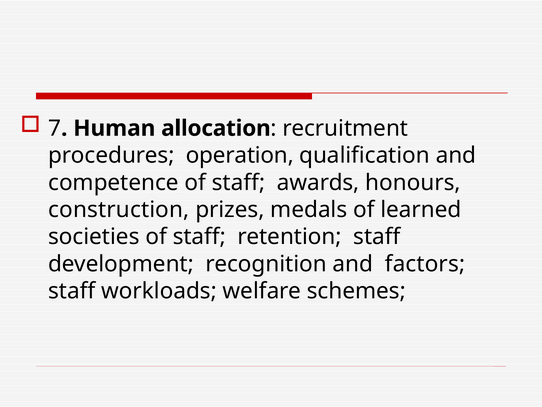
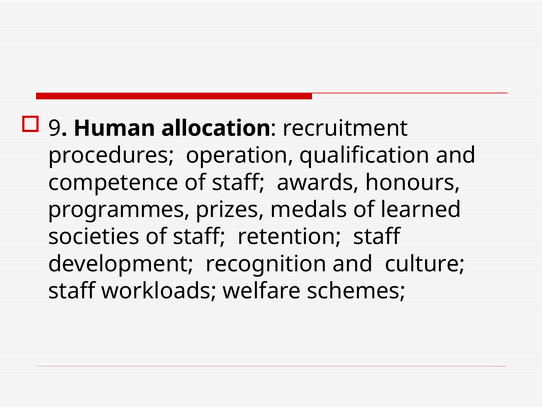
7: 7 -> 9 (55, 128)
construction: construction -> programmes (119, 209)
factors: factors -> culture (425, 264)
